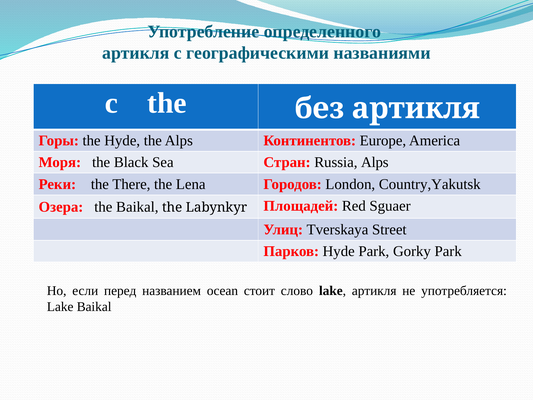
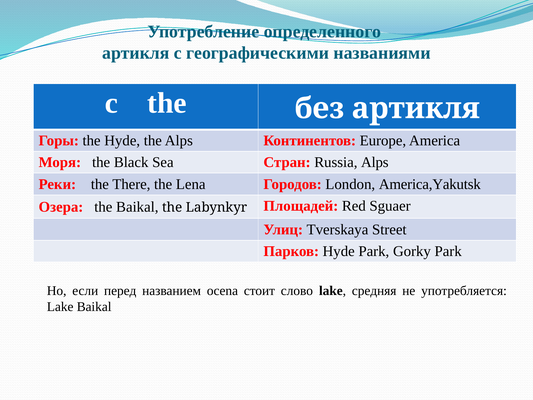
Country,Yakutsk: Country,Yakutsk -> America,Yakutsk (430, 184)
ocean: ocean -> ocena (222, 291)
lake артикля: артикля -> средняя (374, 291)
